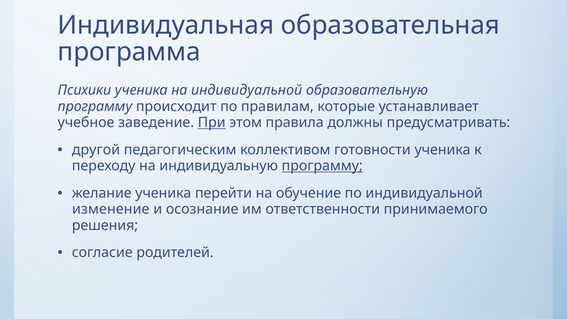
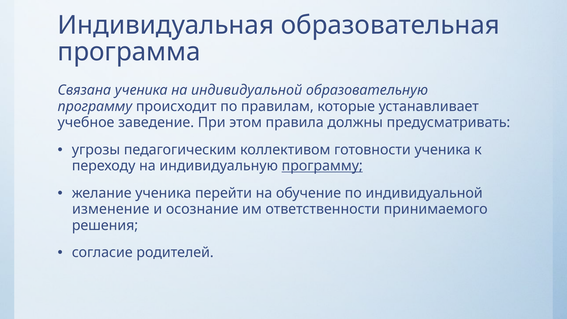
Психики: Психики -> Связана (84, 90)
При underline: present -> none (212, 123)
другой: другой -> угрозы (96, 150)
